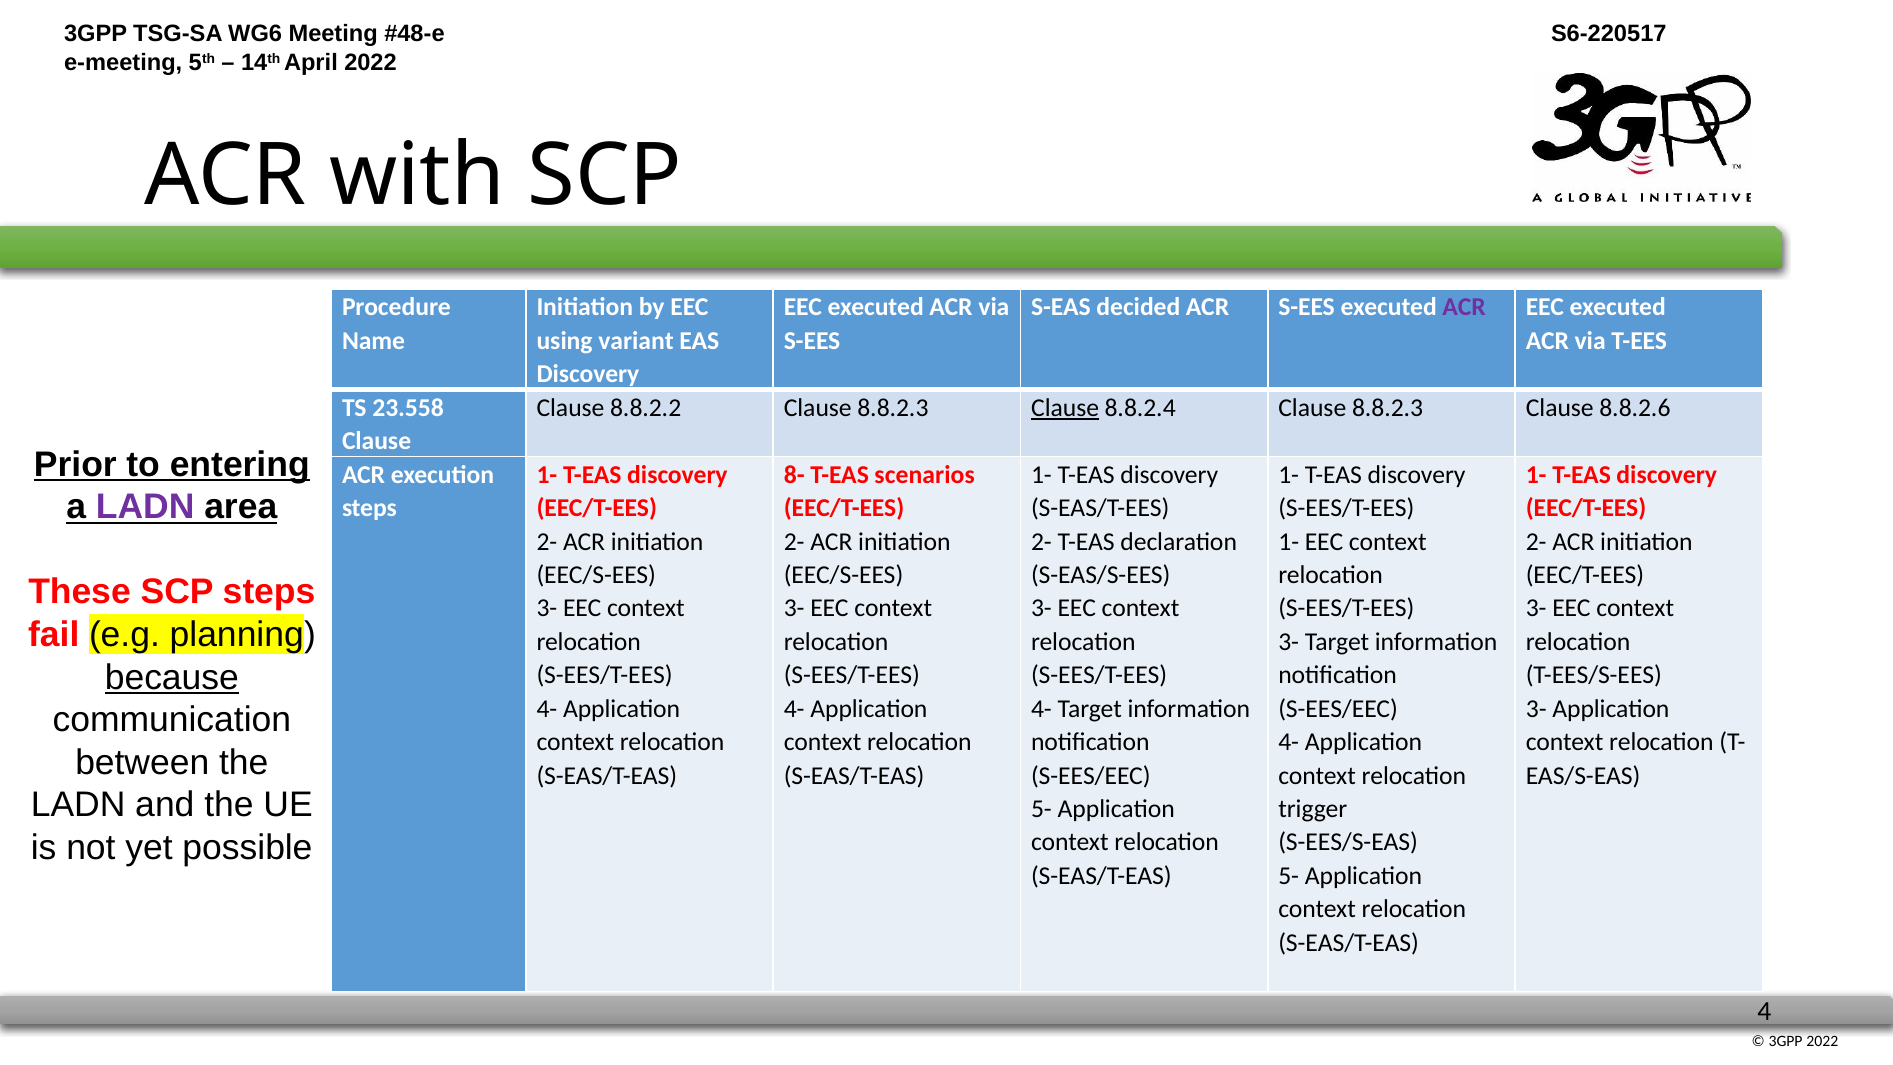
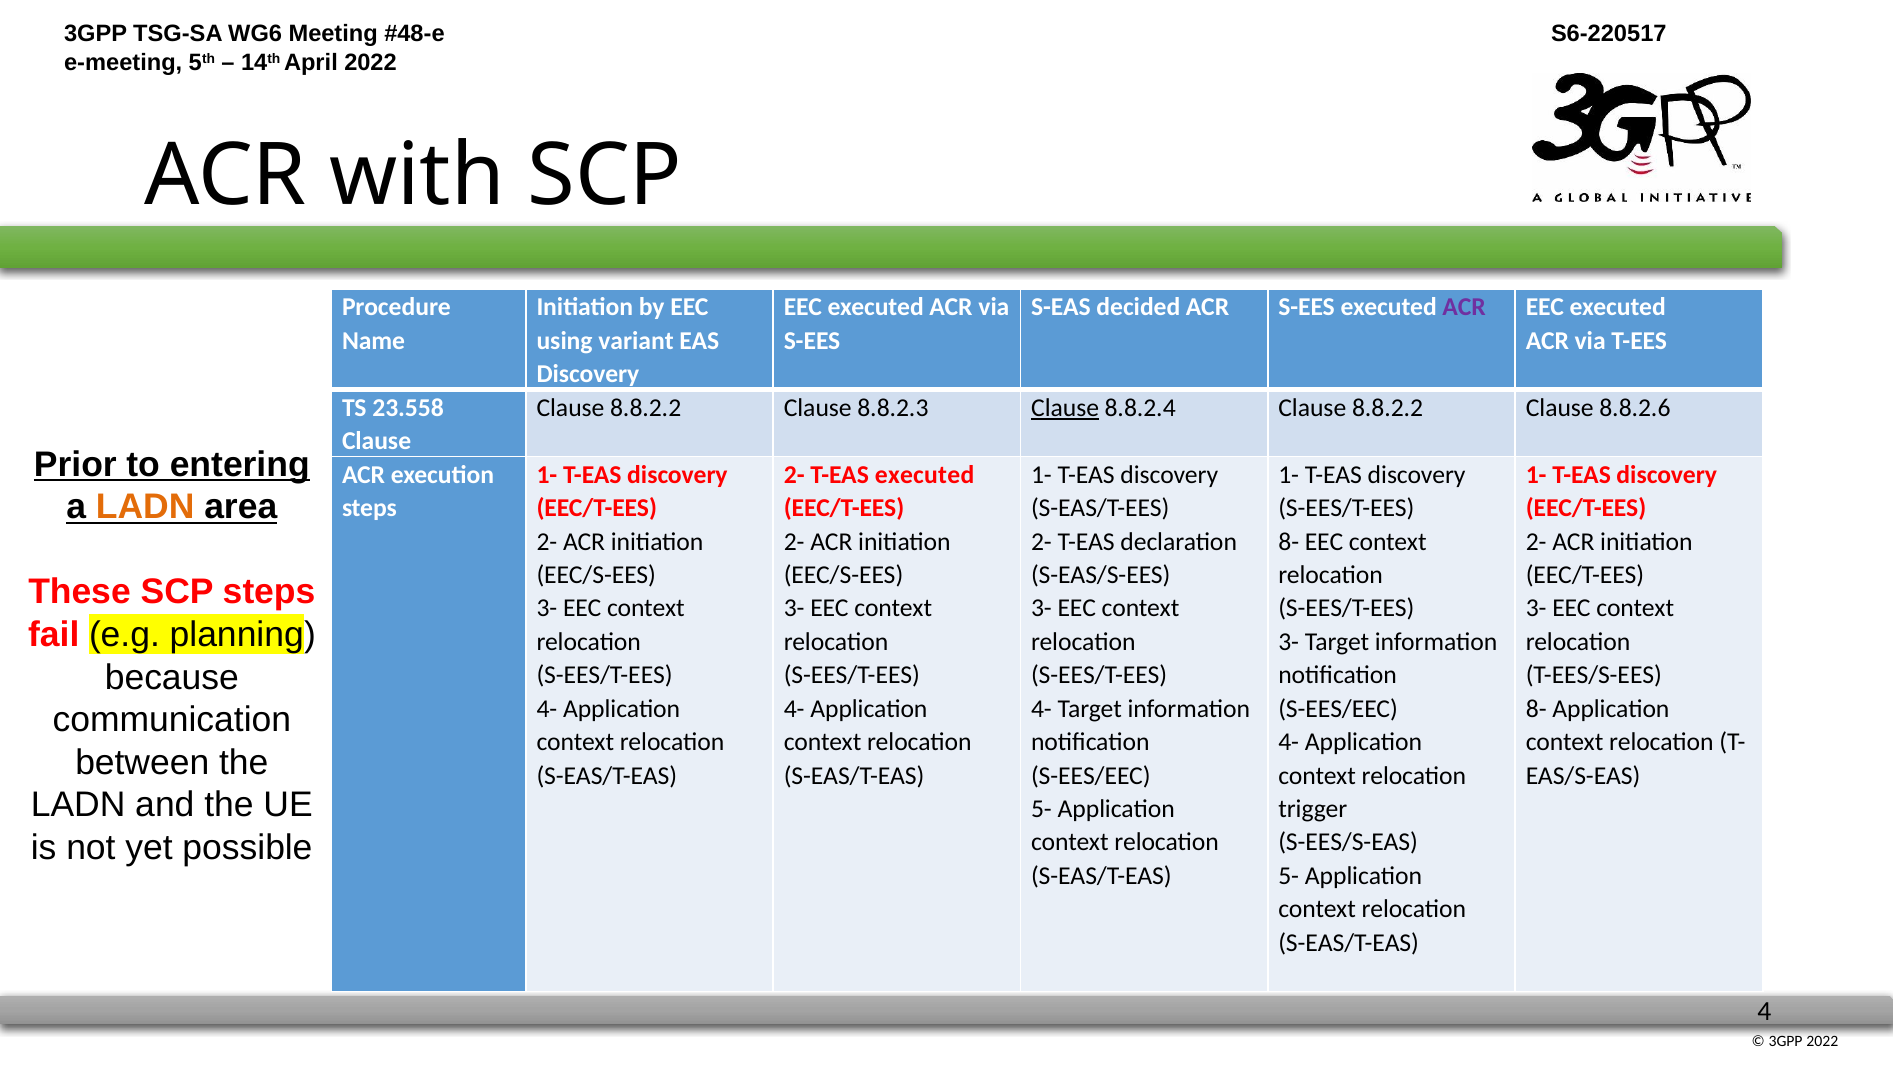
8.8.2.4 Clause 8.8.2.3: 8.8.2.3 -> 8.8.2.2 (1388, 408)
8-: 8- -> 2- (794, 475)
T-EAS scenarios: scenarios -> executed (925, 475)
LADN colour: purple -> orange (145, 507)
1-: 1- -> 8- (1289, 541)
because underline: present -> none (172, 677)
3-: 3- -> 8- (1536, 709)
